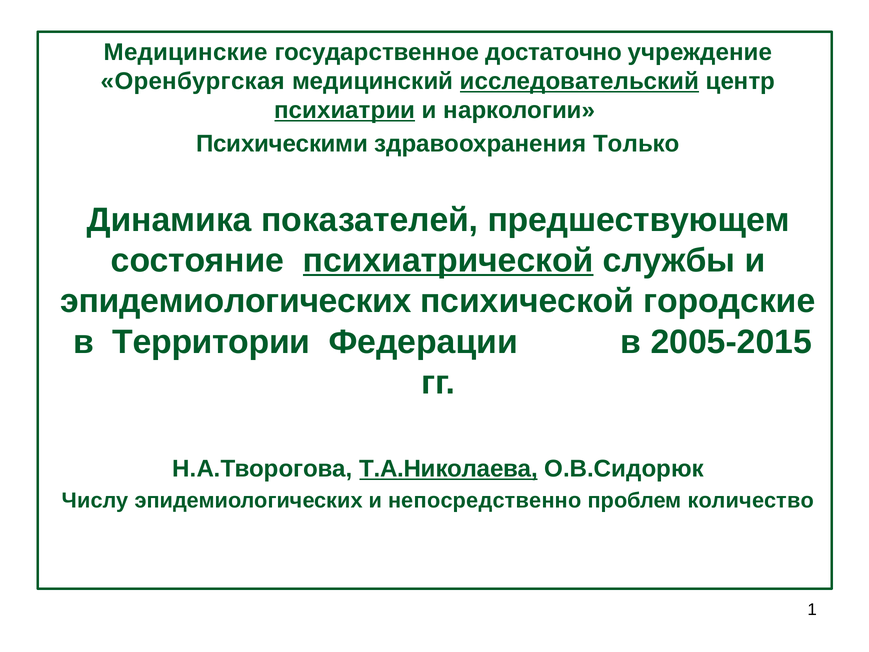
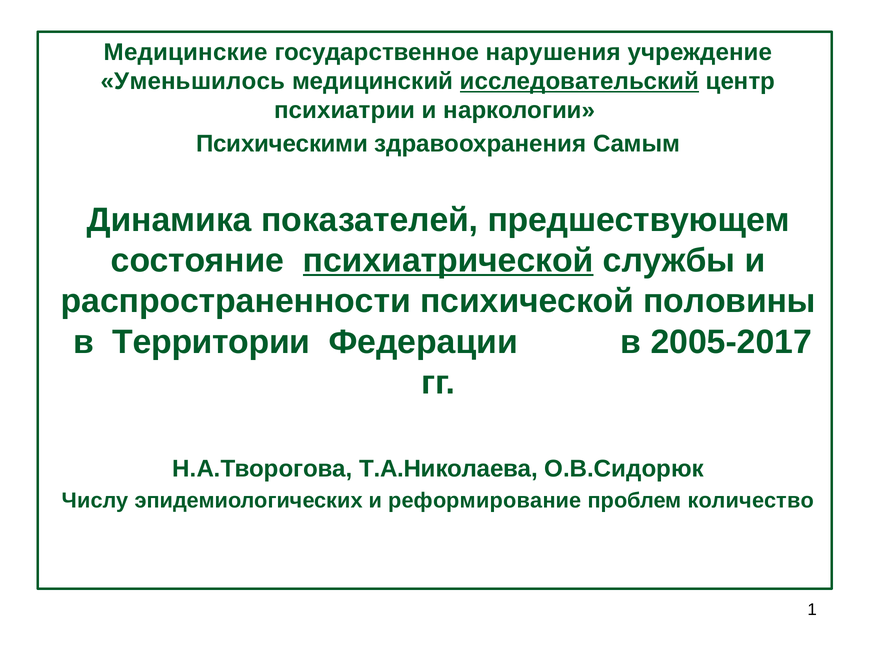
достаточно: достаточно -> нарушения (553, 52)
Оренбургская: Оренбургская -> Уменьшилось (193, 81)
психиатрии underline: present -> none (345, 110)
Только: Только -> Самым (637, 144)
эпидемиологических: эпидемиологических -> распространенности (236, 301)
городские: городские -> половины (729, 301)
2005-2015: 2005-2015 -> 2005-2017 (731, 342)
Т.А.Николаева underline: present -> none (449, 469)
непосредственно: непосредственно -> реформирование (485, 500)
